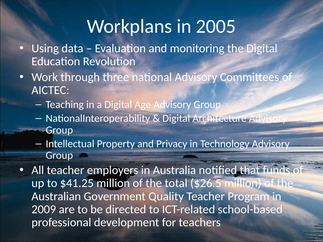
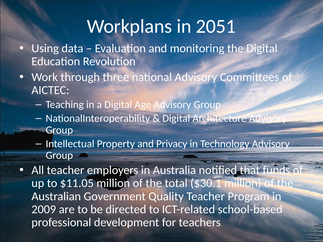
2005: 2005 -> 2051 (216, 26)
$41.25: $41.25 -> $11.05 (77, 183)
$26.5: $26.5 -> $30.1 (206, 183)
